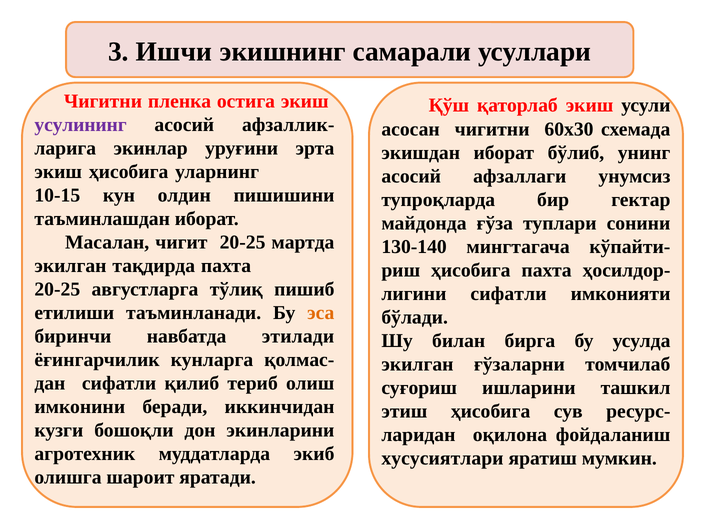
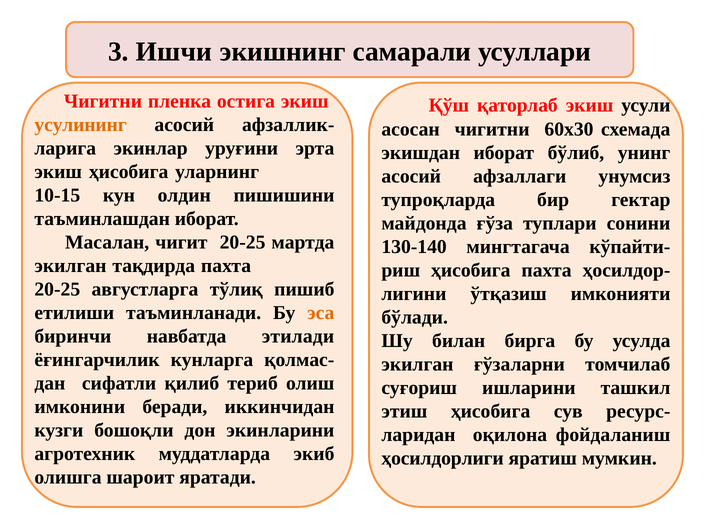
усулининг colour: purple -> orange (81, 125)
сифатли: сифатли -> ўтқазиш (509, 294)
хусусиятлари: хусусиятлари -> ҳосилдорлиги (443, 458)
